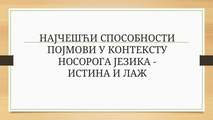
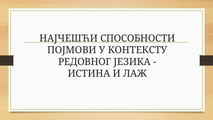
НОСОРОГА: НОСОРОГА -> РЕДОВНОГ (85, 62)
